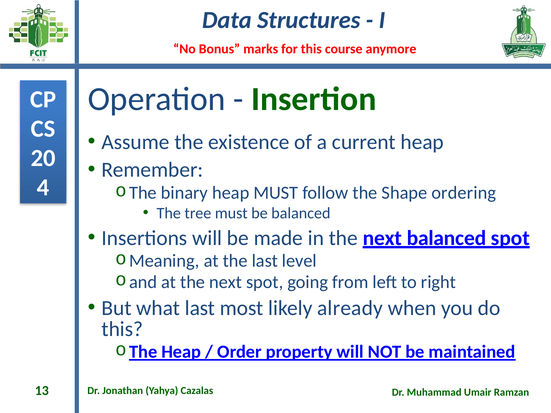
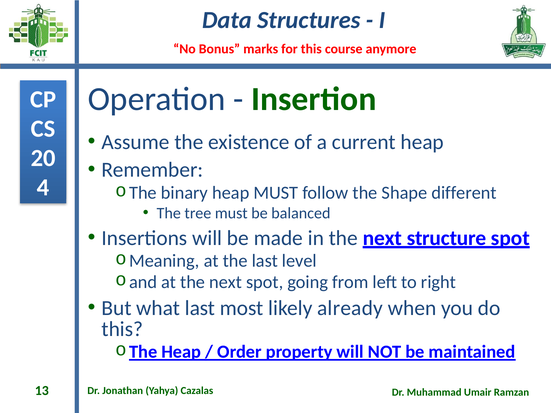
ordering: ordering -> different (464, 193)
next balanced: balanced -> structure (447, 238)
